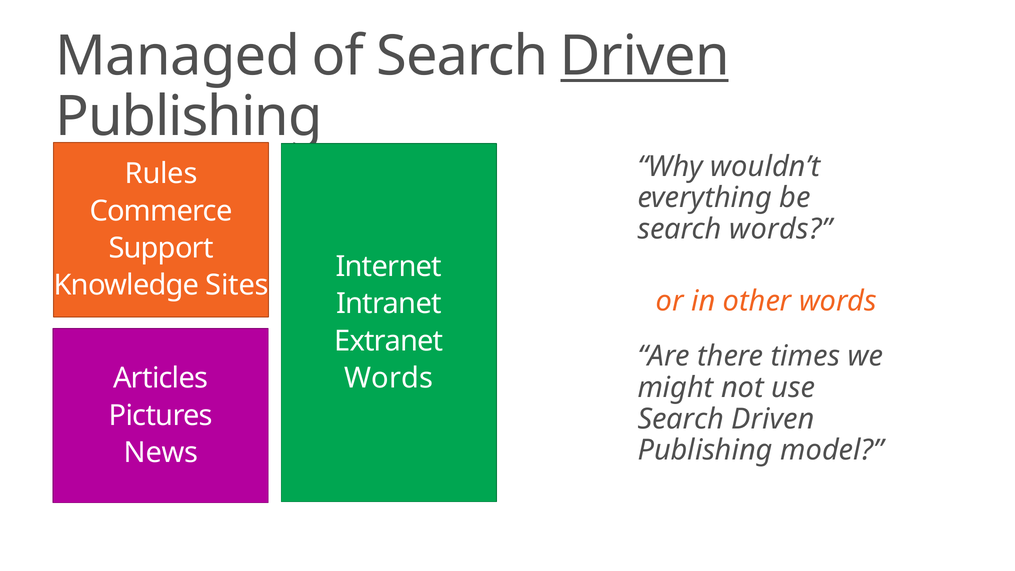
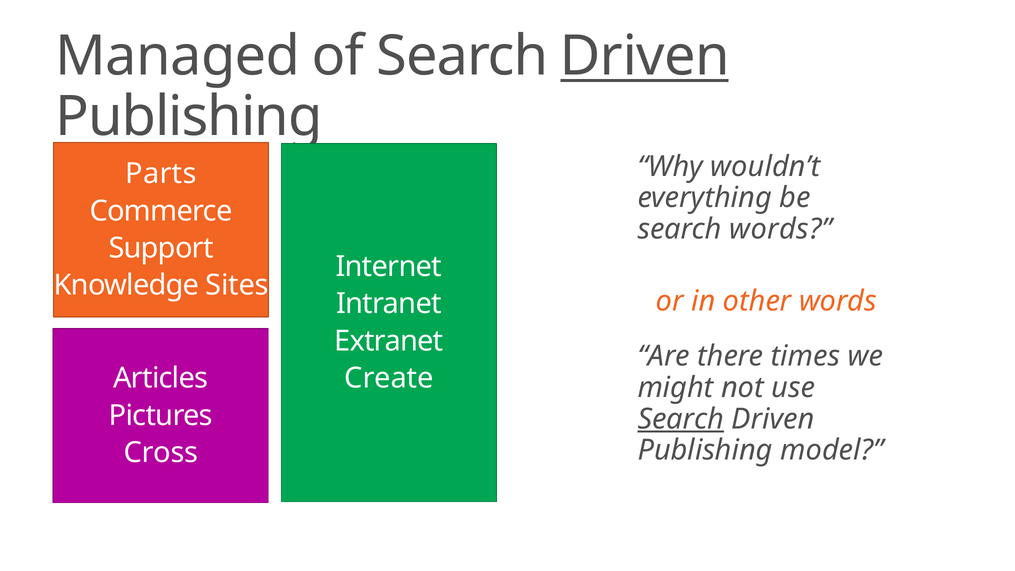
Rules: Rules -> Parts (161, 174)
Words: Words -> Create (389, 378)
Search underline: none -> present (681, 419)
News: News -> Cross (161, 453)
